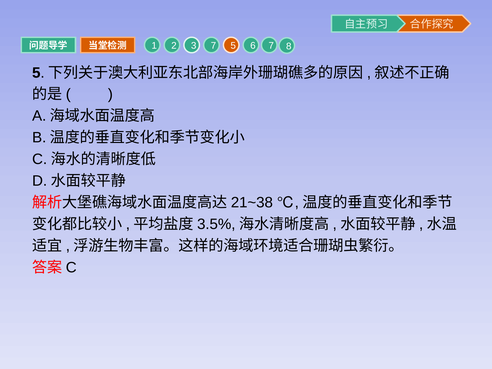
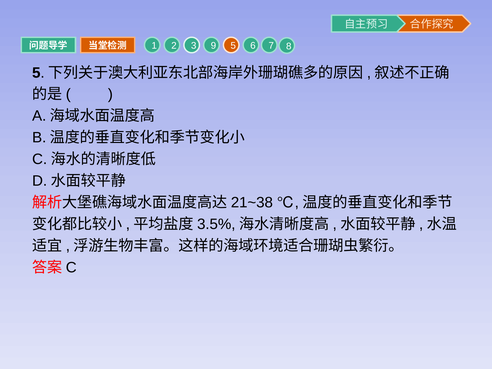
3 7: 7 -> 9 (213, 46)
